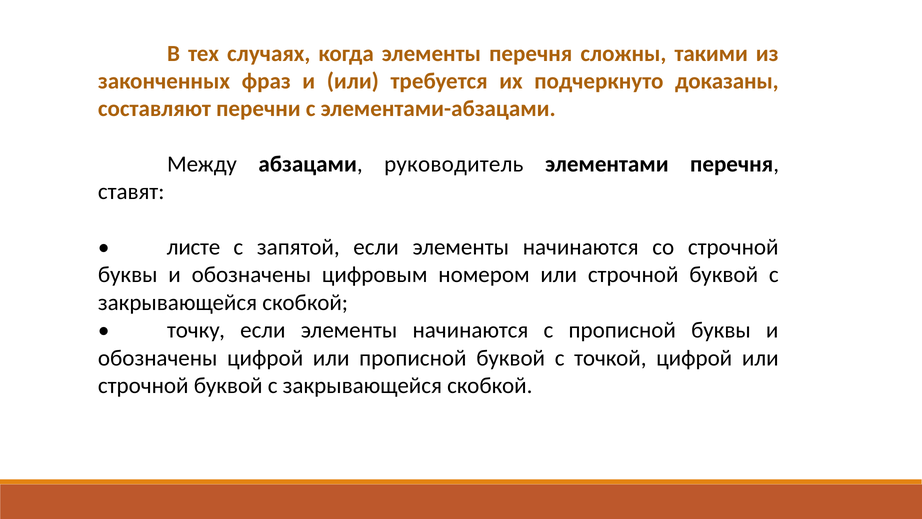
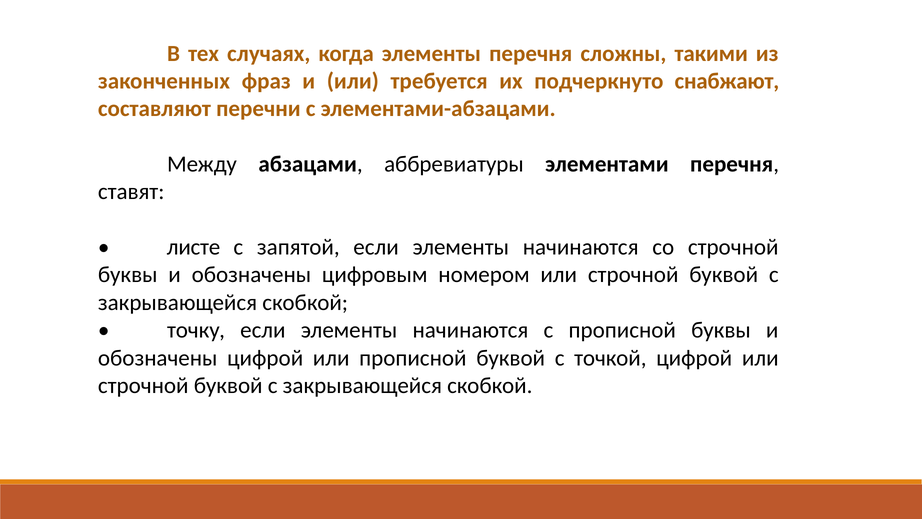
доказаны: доказаны -> снабжают (727, 81)
руководитель: руководитель -> аббревиатуры (454, 164)
